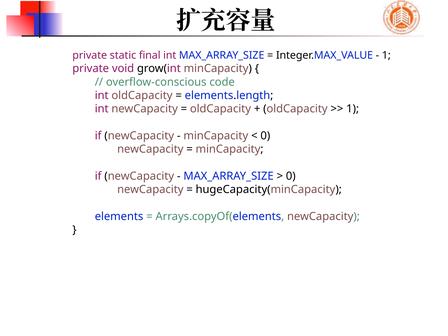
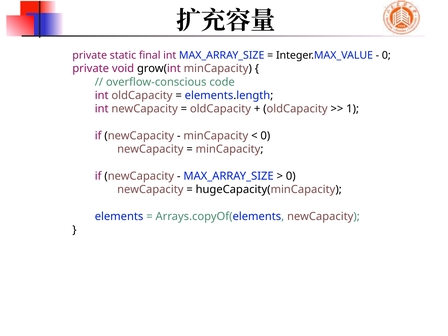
1: 1 -> 0 (386, 55)
